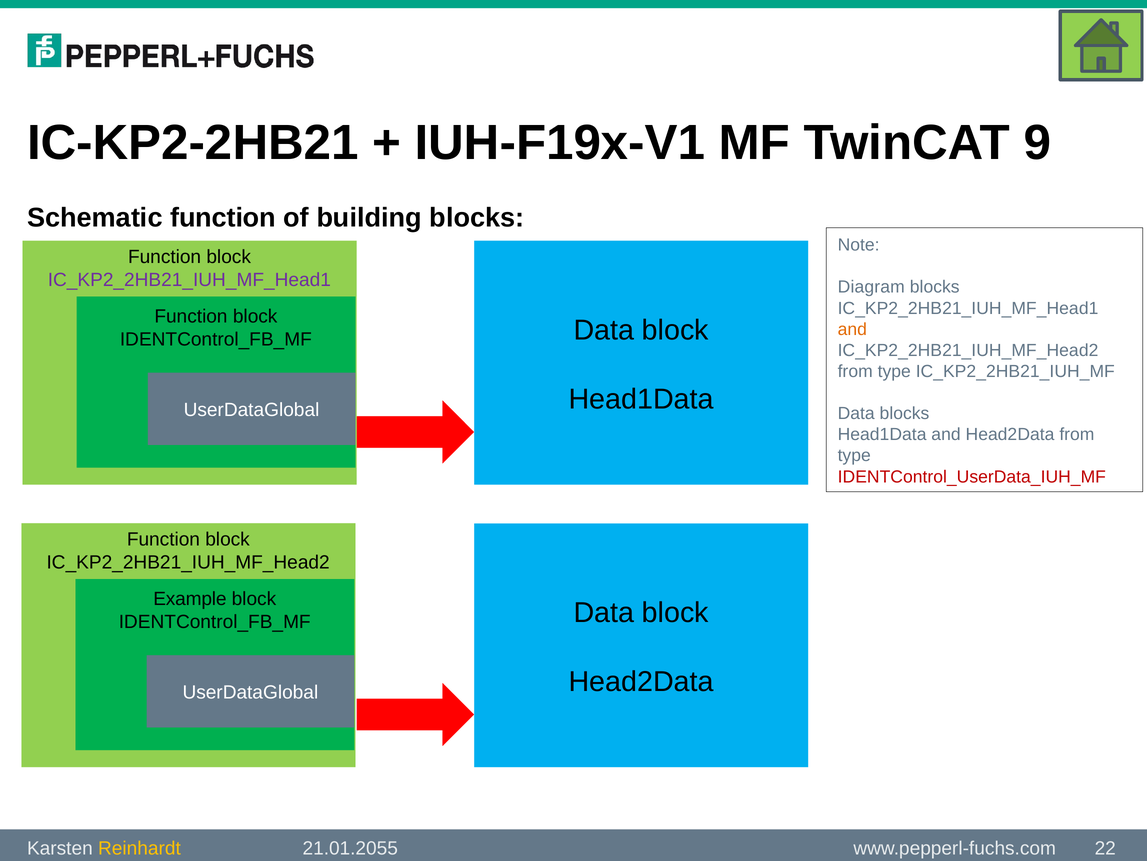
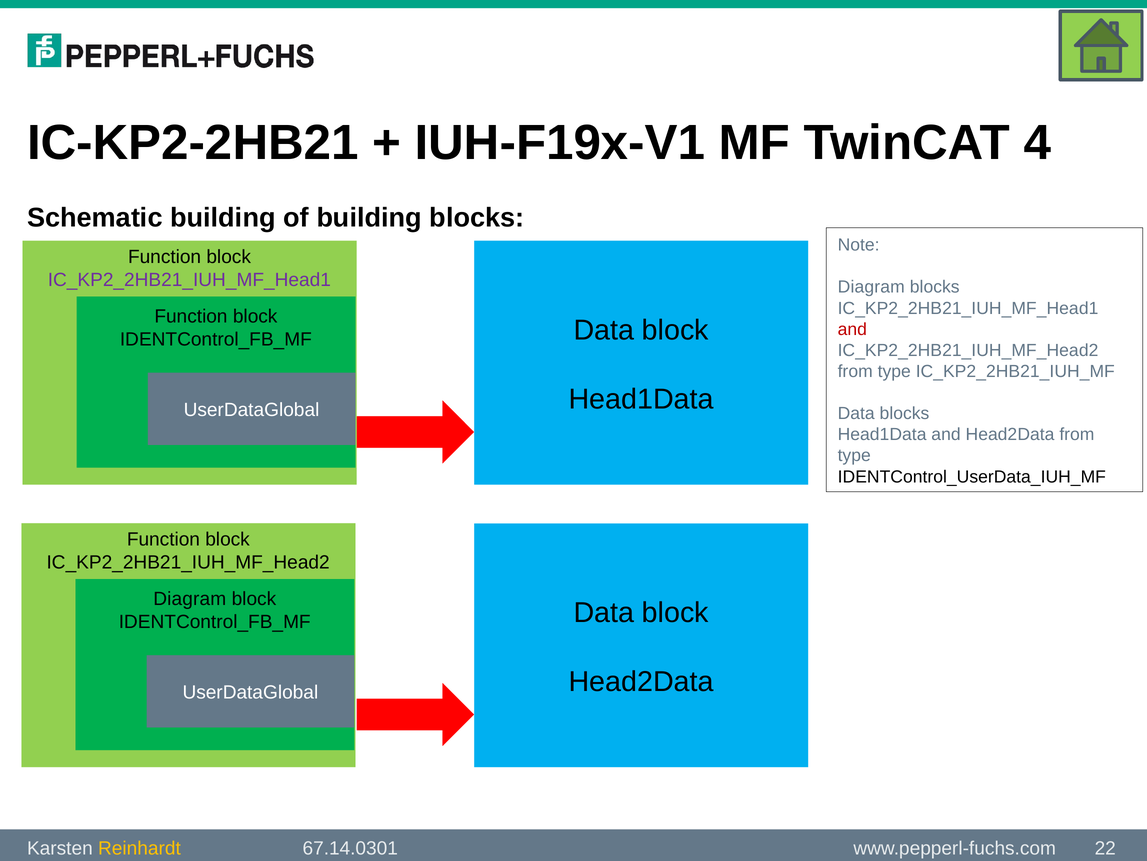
9: 9 -> 4 (1037, 143)
Schematic function: function -> building (223, 218)
and colour: orange -> red (852, 329)
IDENTControl_UserData_IUH_MF colour: red -> black (972, 476)
Example: Example -> Diagram (190, 598)
21.01.2055: 21.01.2055 -> 67.14.0301 (350, 848)
